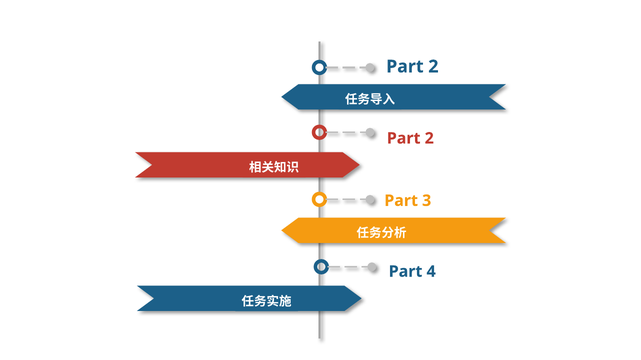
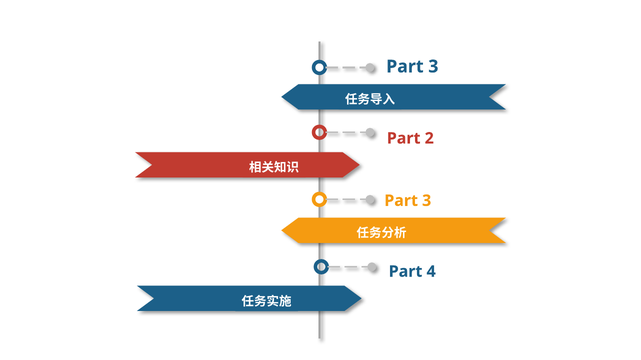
2: 2 -> 3 (433, 67)
